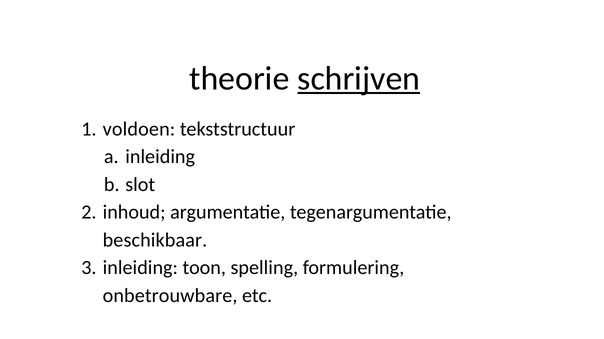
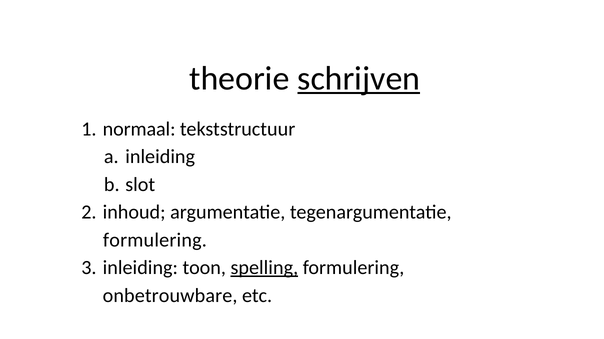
voldoen: voldoen -> normaal (139, 129)
beschikbaar: beschikbaar -> formulering (155, 240)
spelling underline: none -> present (264, 268)
